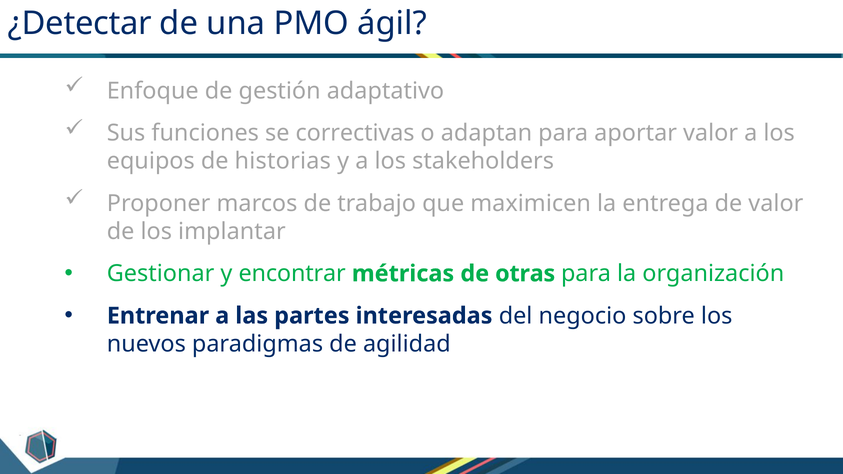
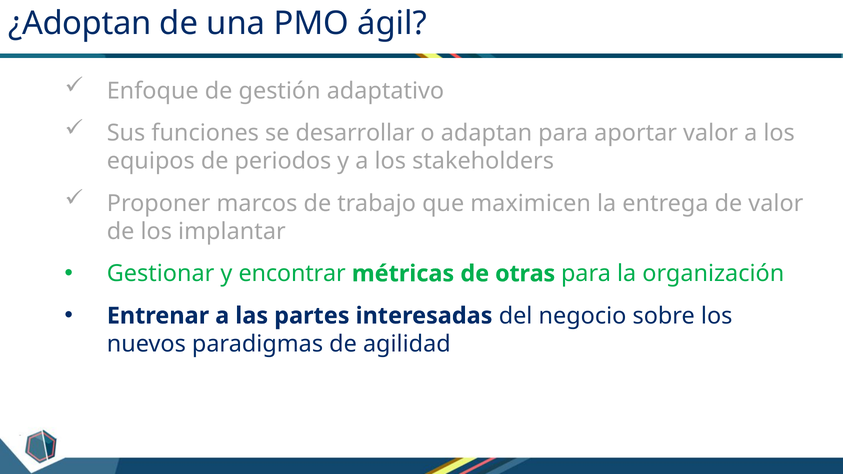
¿Detectar: ¿Detectar -> ¿Adoptan (80, 24)
correctivas: correctivas -> desarrollar (355, 133)
historias: historias -> periodos (283, 161)
